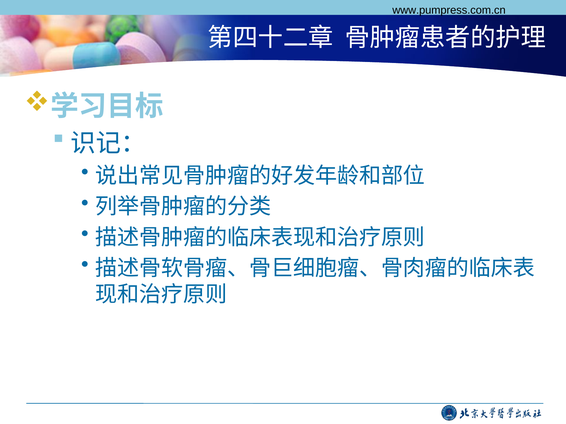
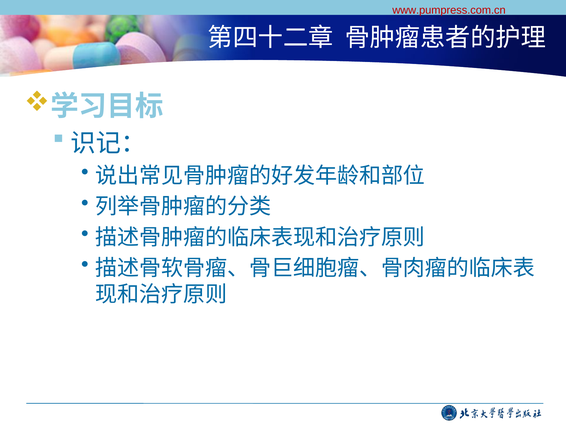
www.pumpress.com.cn colour: black -> red (449, 10)
